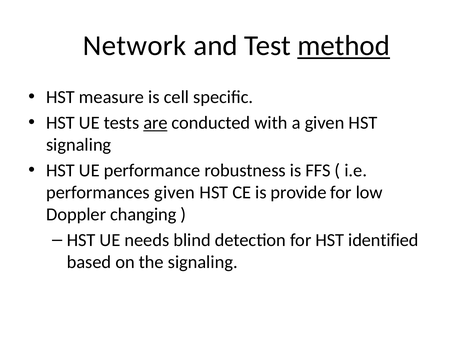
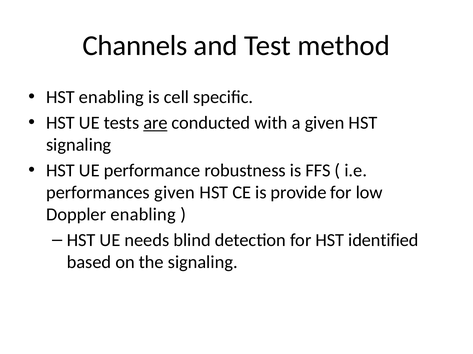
Network: Network -> Channels (135, 46)
method underline: present -> none (344, 46)
HST measure: measure -> enabling (111, 97)
Doppler changing: changing -> enabling (143, 215)
